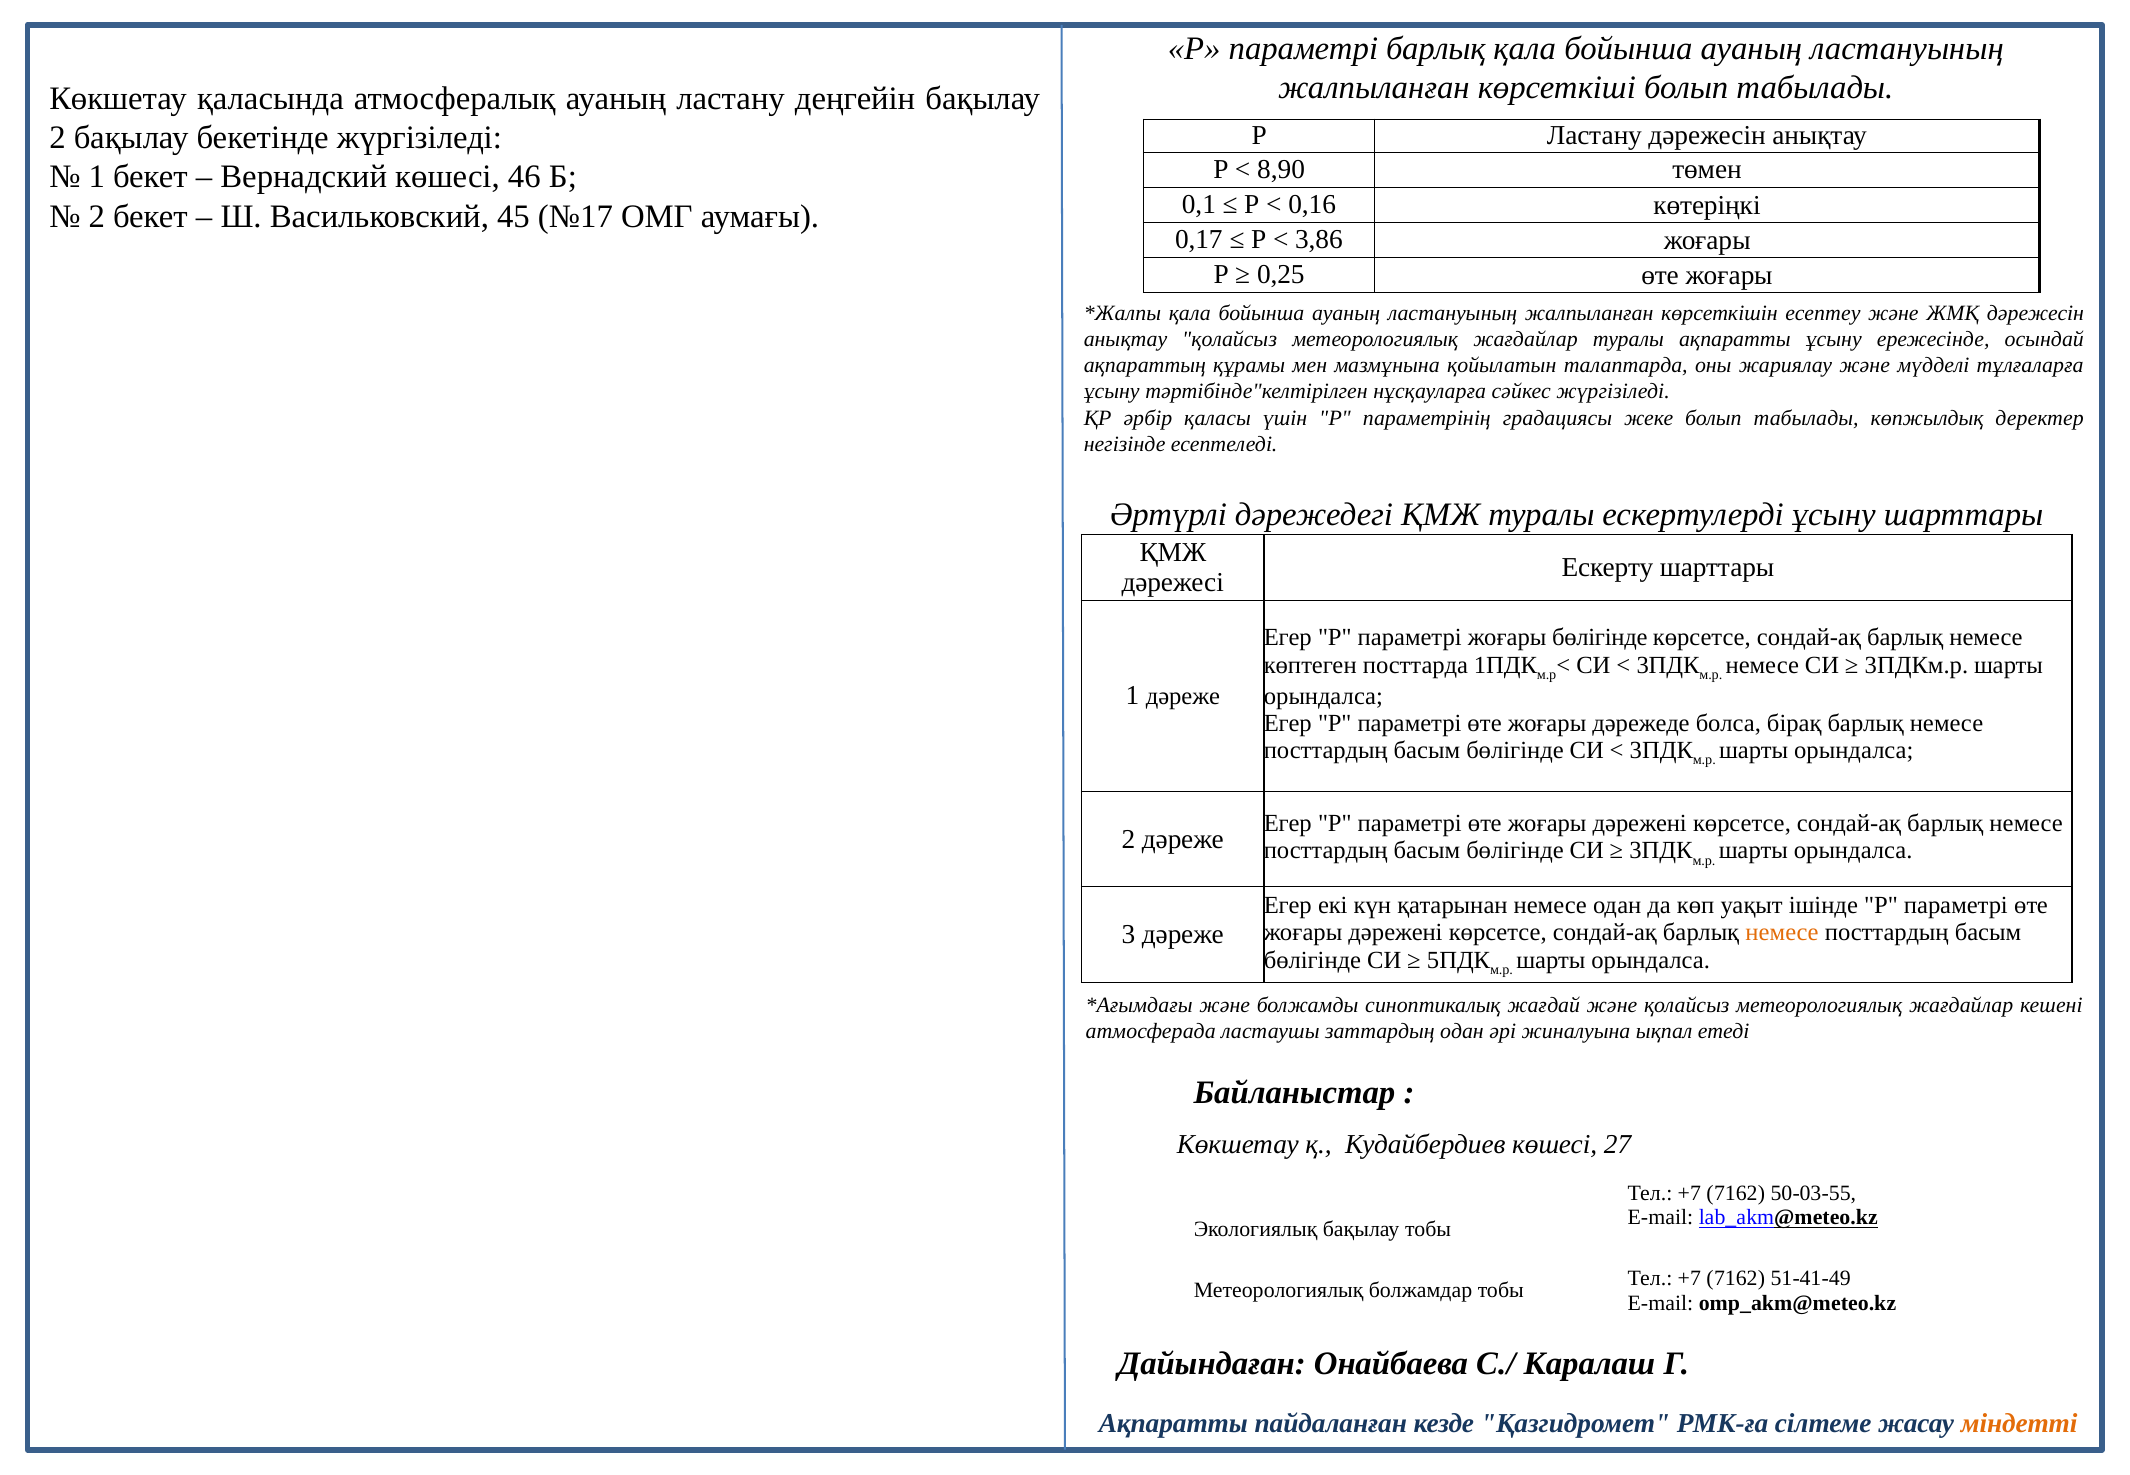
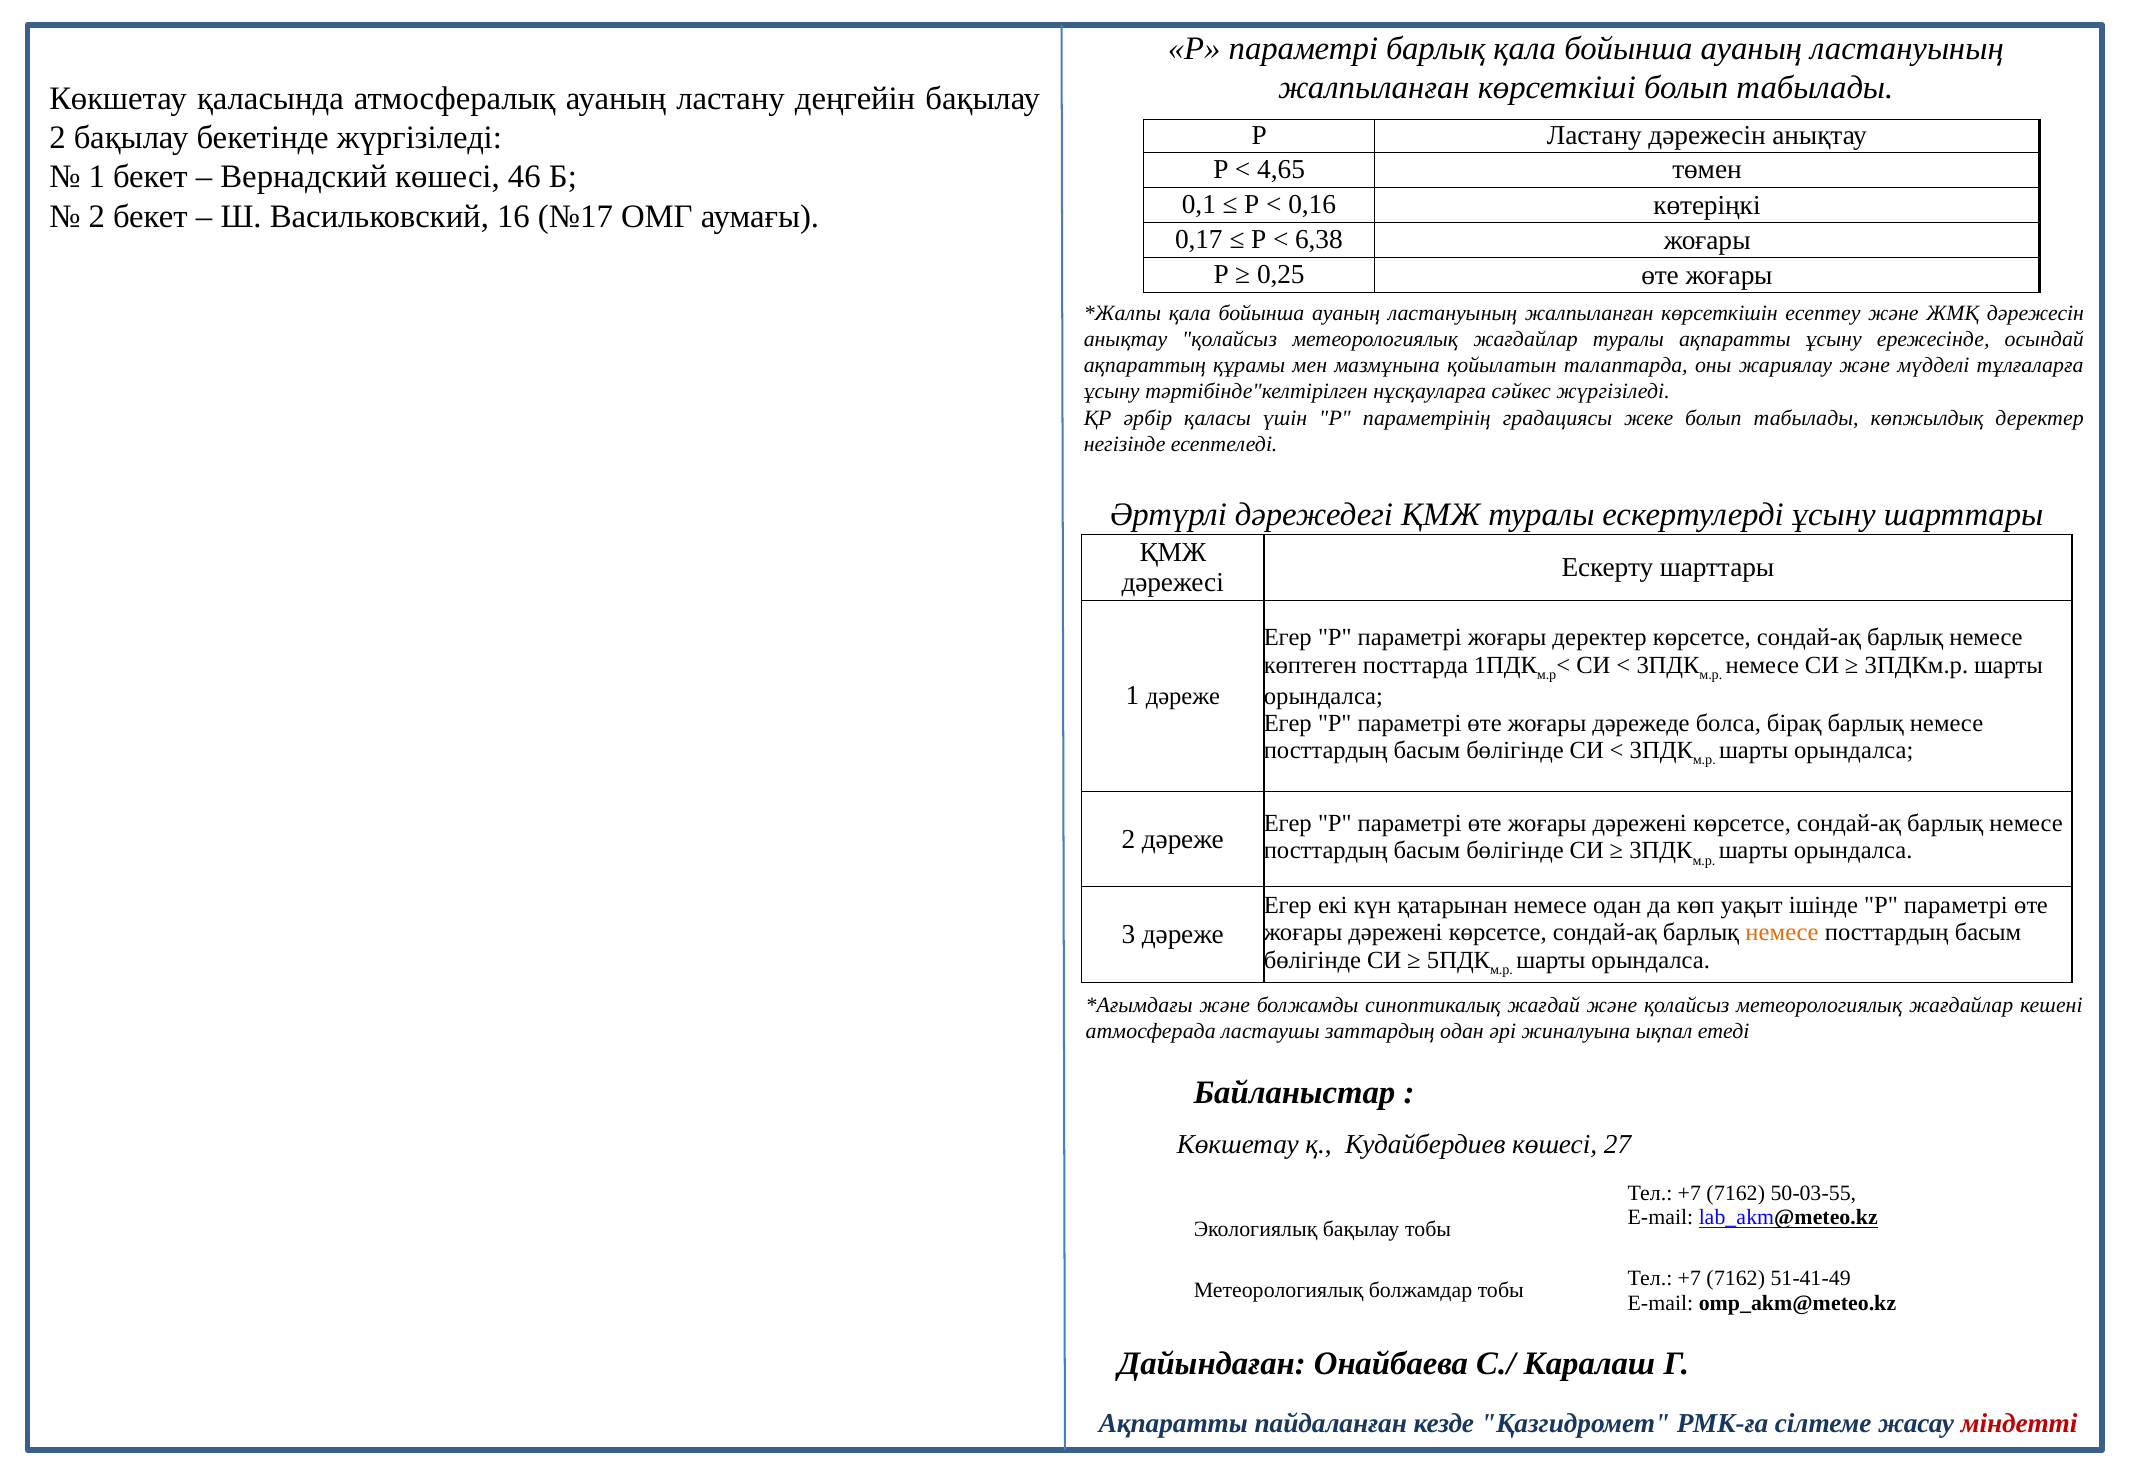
8,90: 8,90 -> 4,65 (1281, 169)
45: 45 -> 16 (513, 216)
3,86: 3,86 -> 6,38 (1319, 240)
жоғары бөлігінде: бөлігінде -> деректер (1600, 637)
міндетті colour: orange -> red (2019, 1423)
